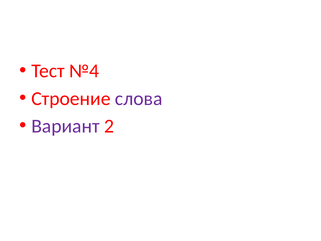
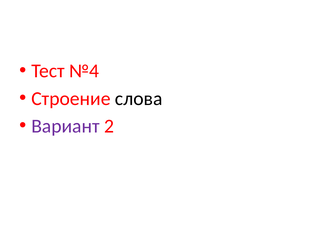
слова colour: purple -> black (139, 98)
